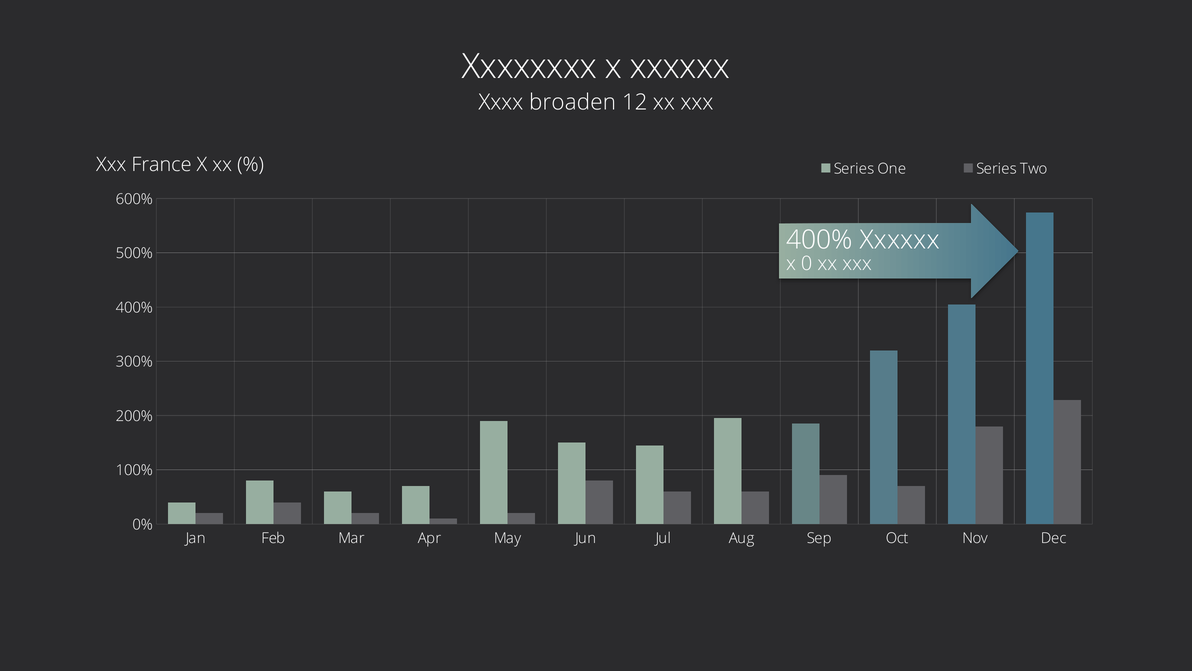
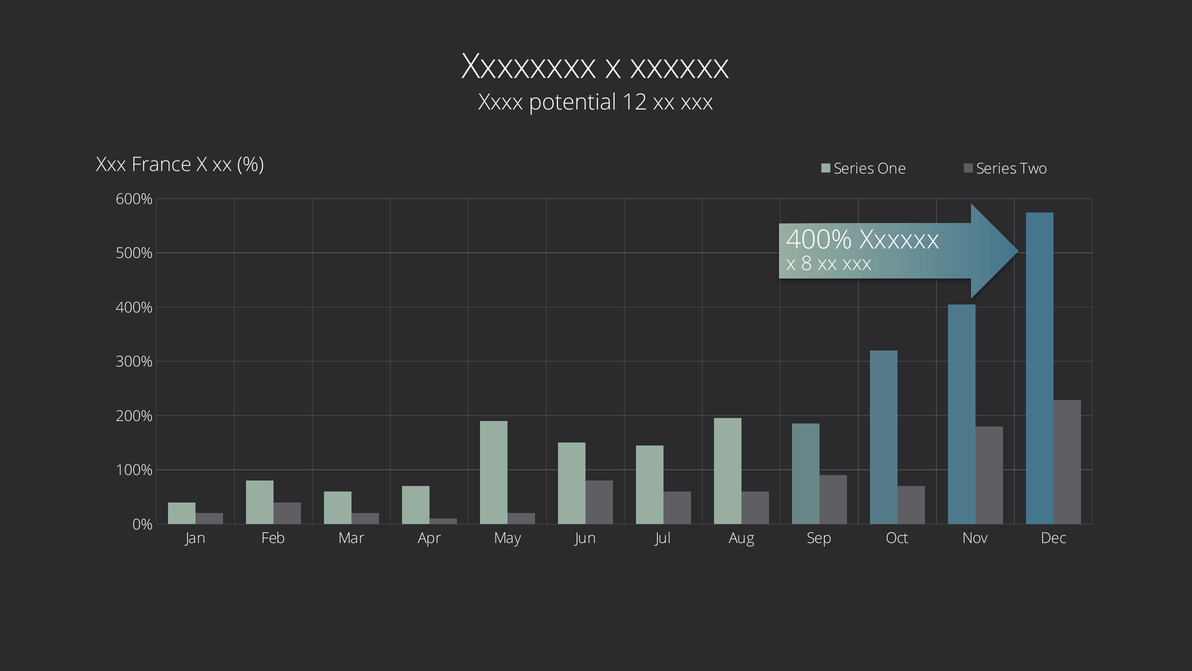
broaden: broaden -> potential (573, 102)
0: 0 -> 8 (807, 264)
